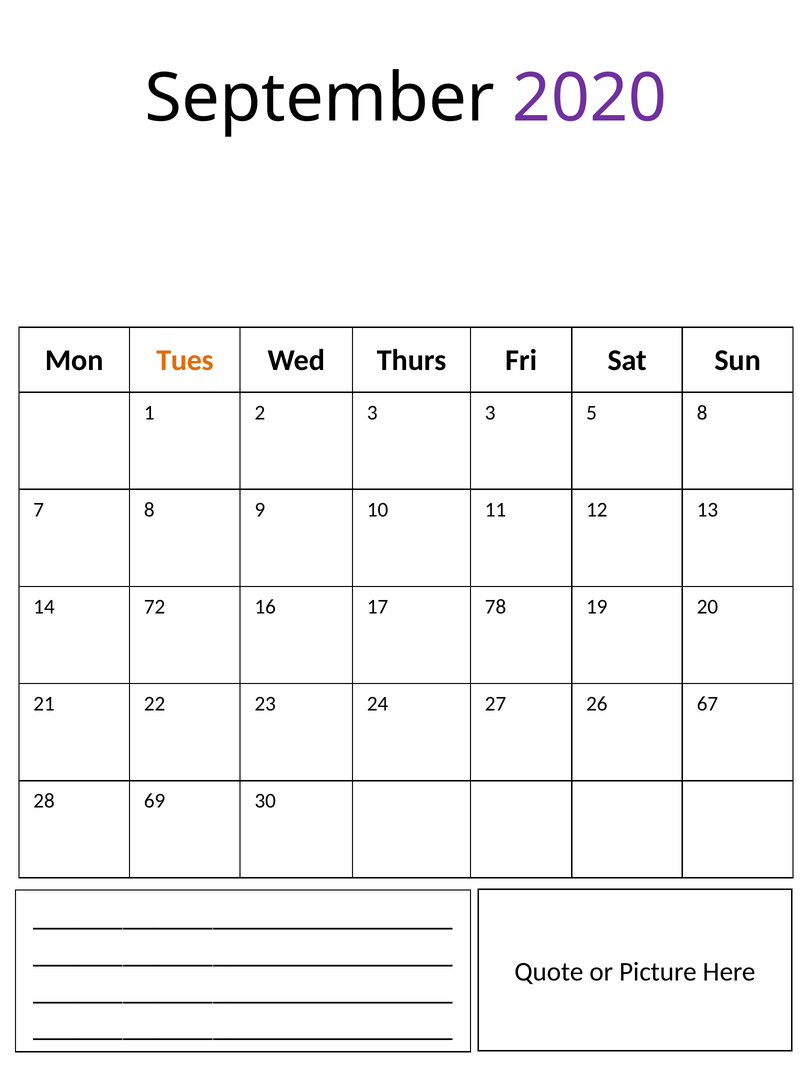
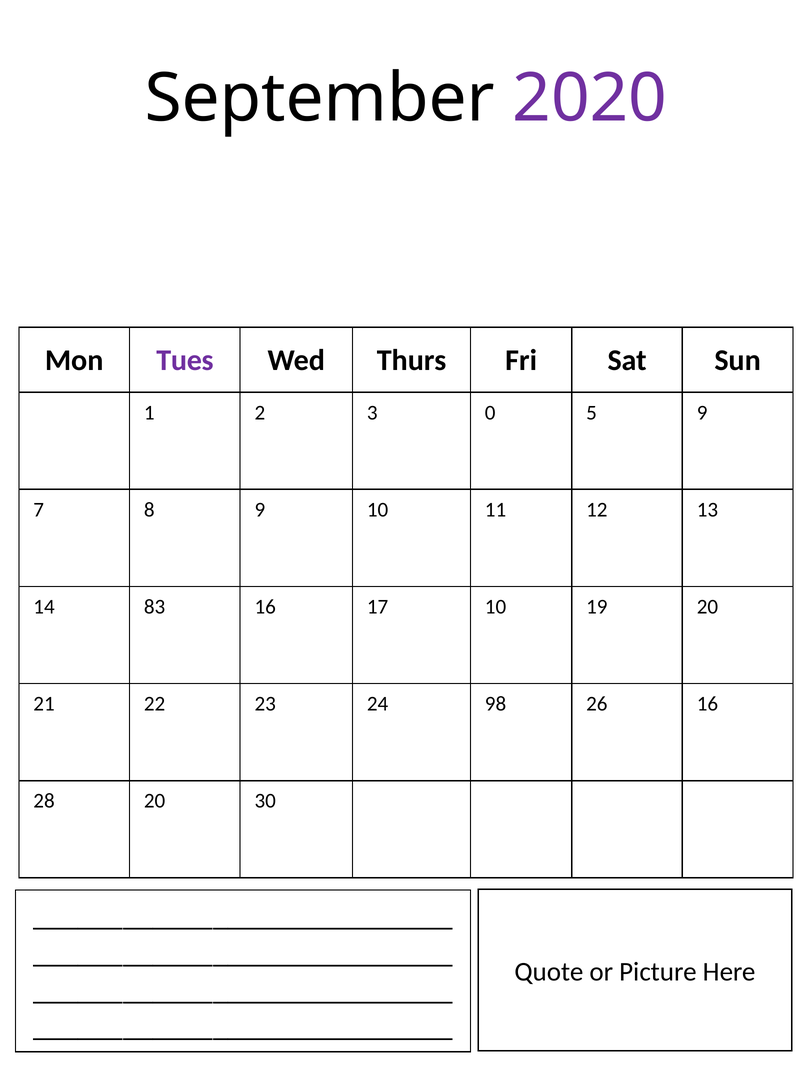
Tues colour: orange -> purple (185, 360)
3 3: 3 -> 0 (490, 413)
5 8: 8 -> 9 (702, 413)
72: 72 -> 83 (155, 607)
17 78: 78 -> 10 (496, 607)
27: 27 -> 98 (496, 704)
26 67: 67 -> 16 (707, 704)
28 69: 69 -> 20 (155, 801)
